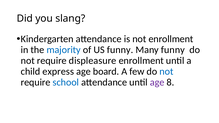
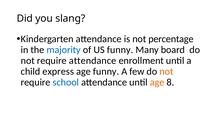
not enrollment: enrollment -> percentage (171, 39)
Many funny: funny -> board (173, 50)
require displeasure: displeasure -> attendance (93, 61)
age board: board -> funny (106, 72)
not colour: blue -> orange (166, 72)
age colour: purple -> orange (157, 82)
